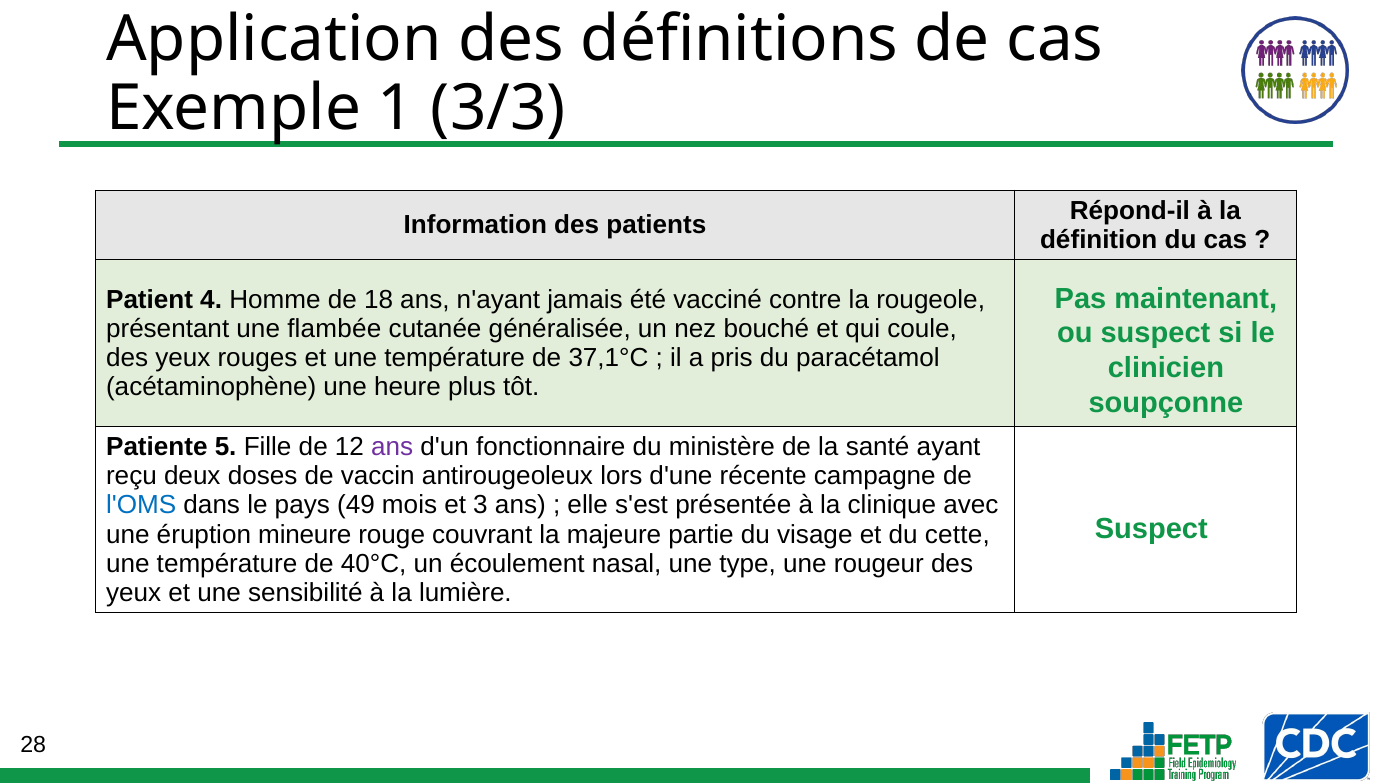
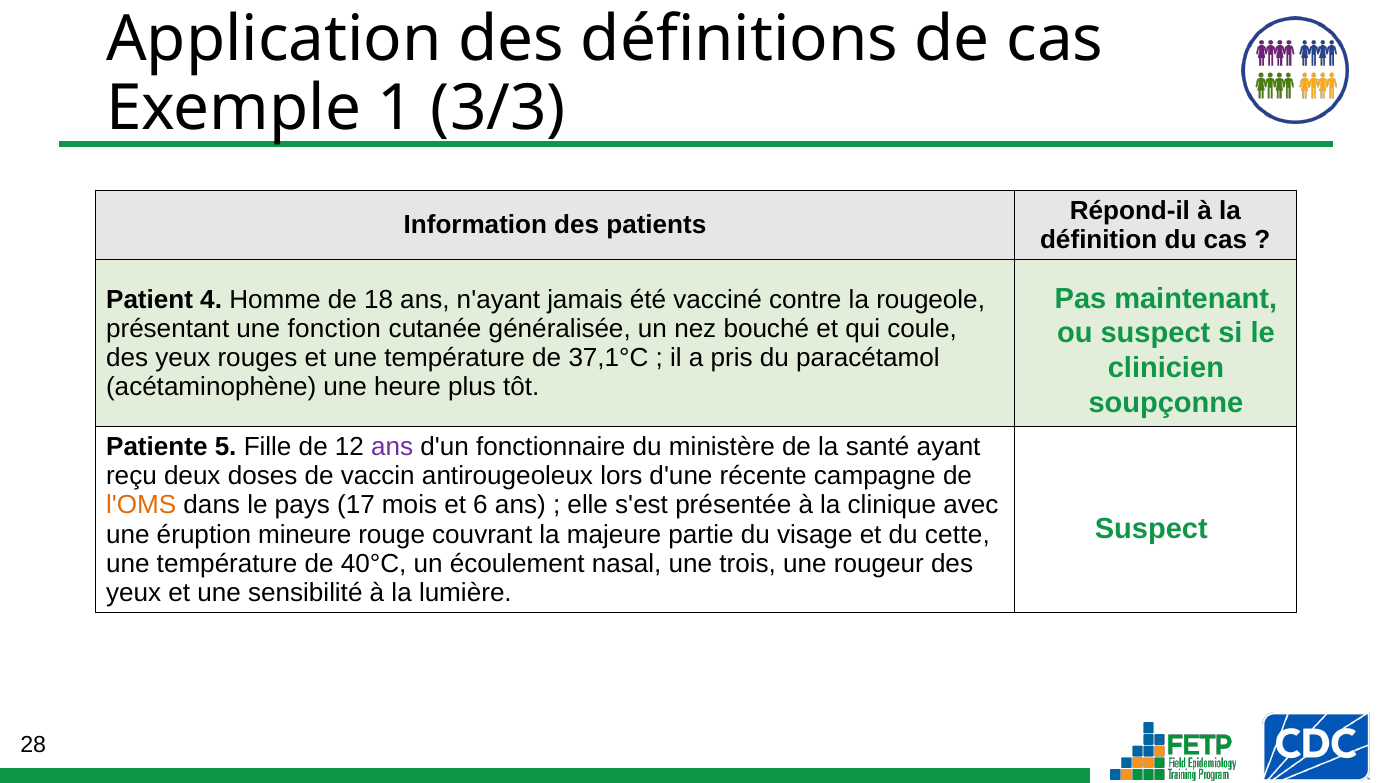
flambée: flambée -> fonction (334, 329)
l'OMS colour: blue -> orange (141, 505)
49: 49 -> 17 (356, 505)
3: 3 -> 6 (481, 505)
type: type -> trois (748, 564)
